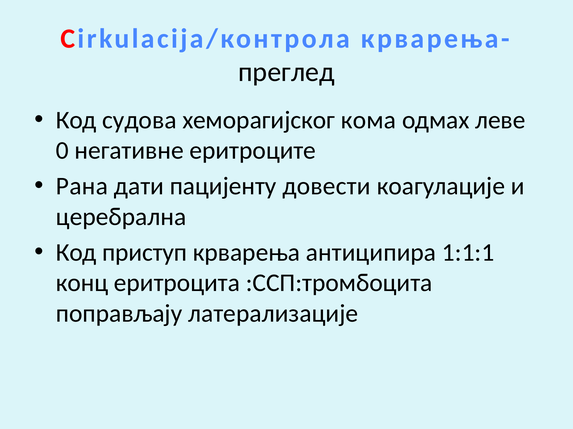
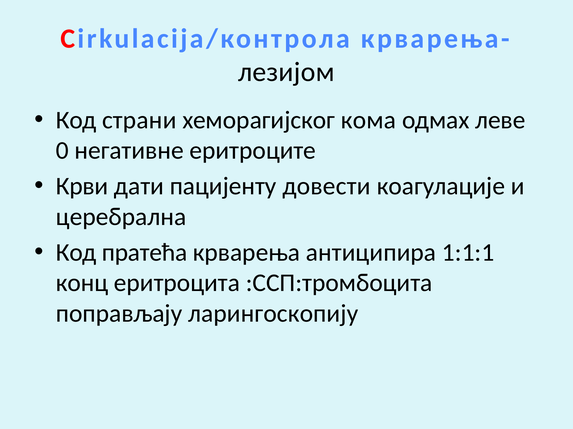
преглед: преглед -> лезијом (286, 72)
судова: судова -> страни (139, 120)
Рана: Рана -> Крви (82, 187)
приступ: приступ -> пратећа (145, 253)
латерализације: латерализације -> ларингоскопију (273, 314)
